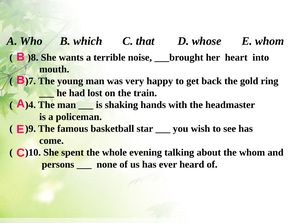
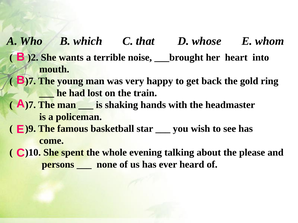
)8: )8 -> )2 (33, 57)
)4: )4 -> )7 (30, 105)
the whom: whom -> please (252, 153)
